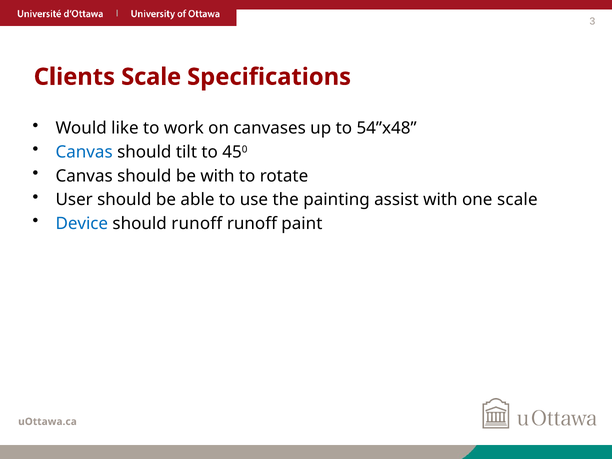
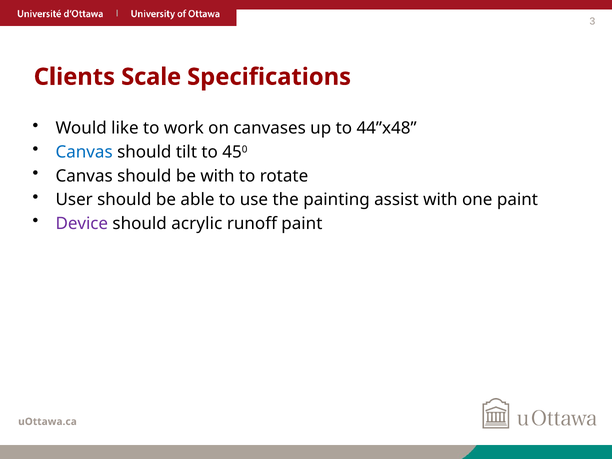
54”x48: 54”x48 -> 44”x48 (387, 128)
one scale: scale -> paint (517, 200)
Device colour: blue -> purple (82, 224)
should runoff: runoff -> acrylic (197, 224)
